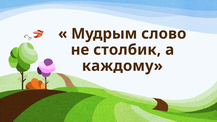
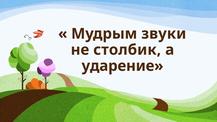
слово: слово -> звуки (164, 34)
каждому: каждому -> ударение (122, 66)
